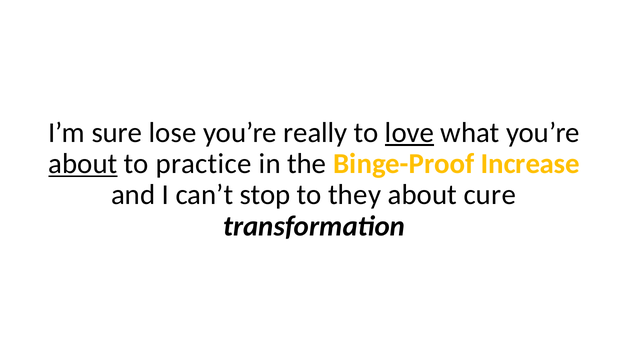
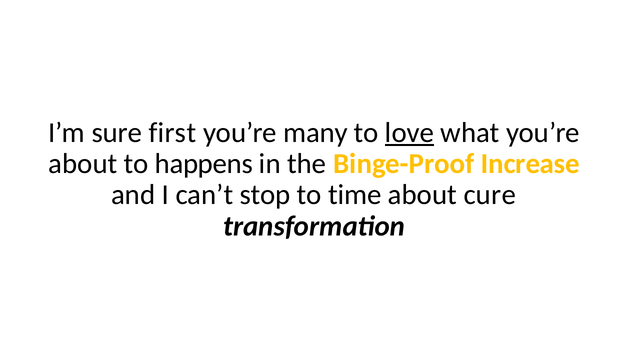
lose: lose -> first (172, 133)
really: really -> many (315, 133)
about underline: present -> none (83, 164)
practice: practice -> happens (204, 164)
they: they -> time (355, 195)
